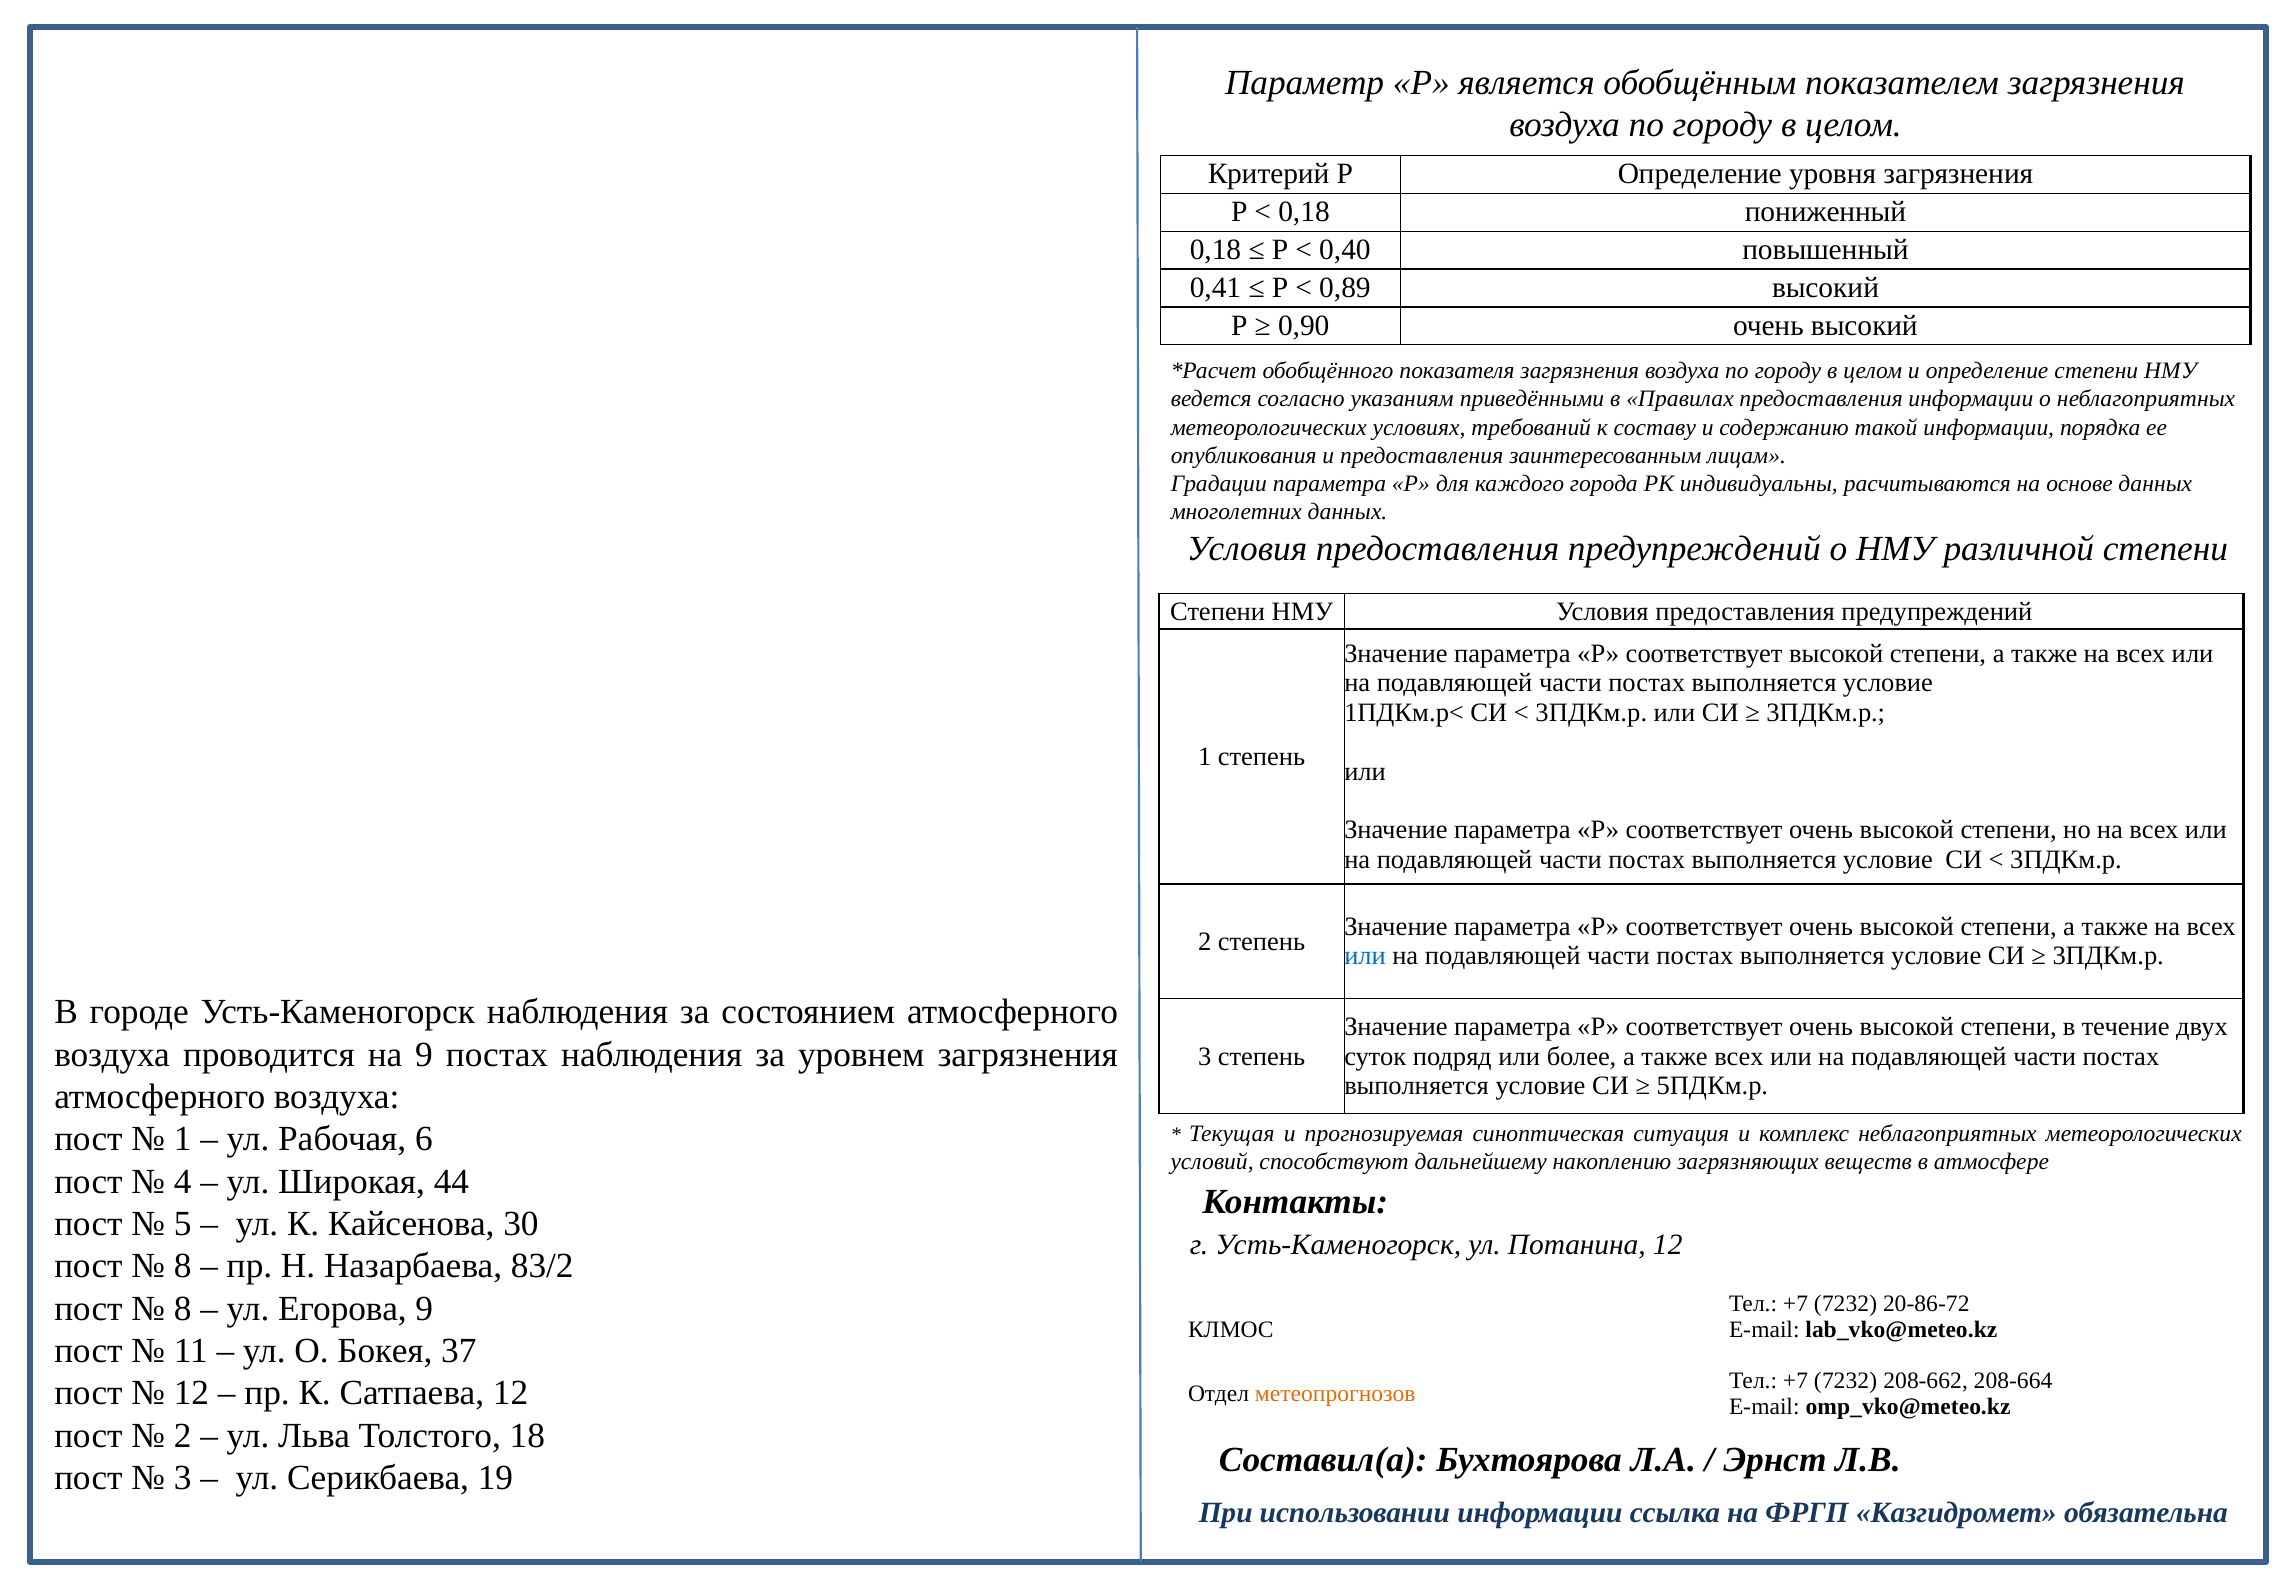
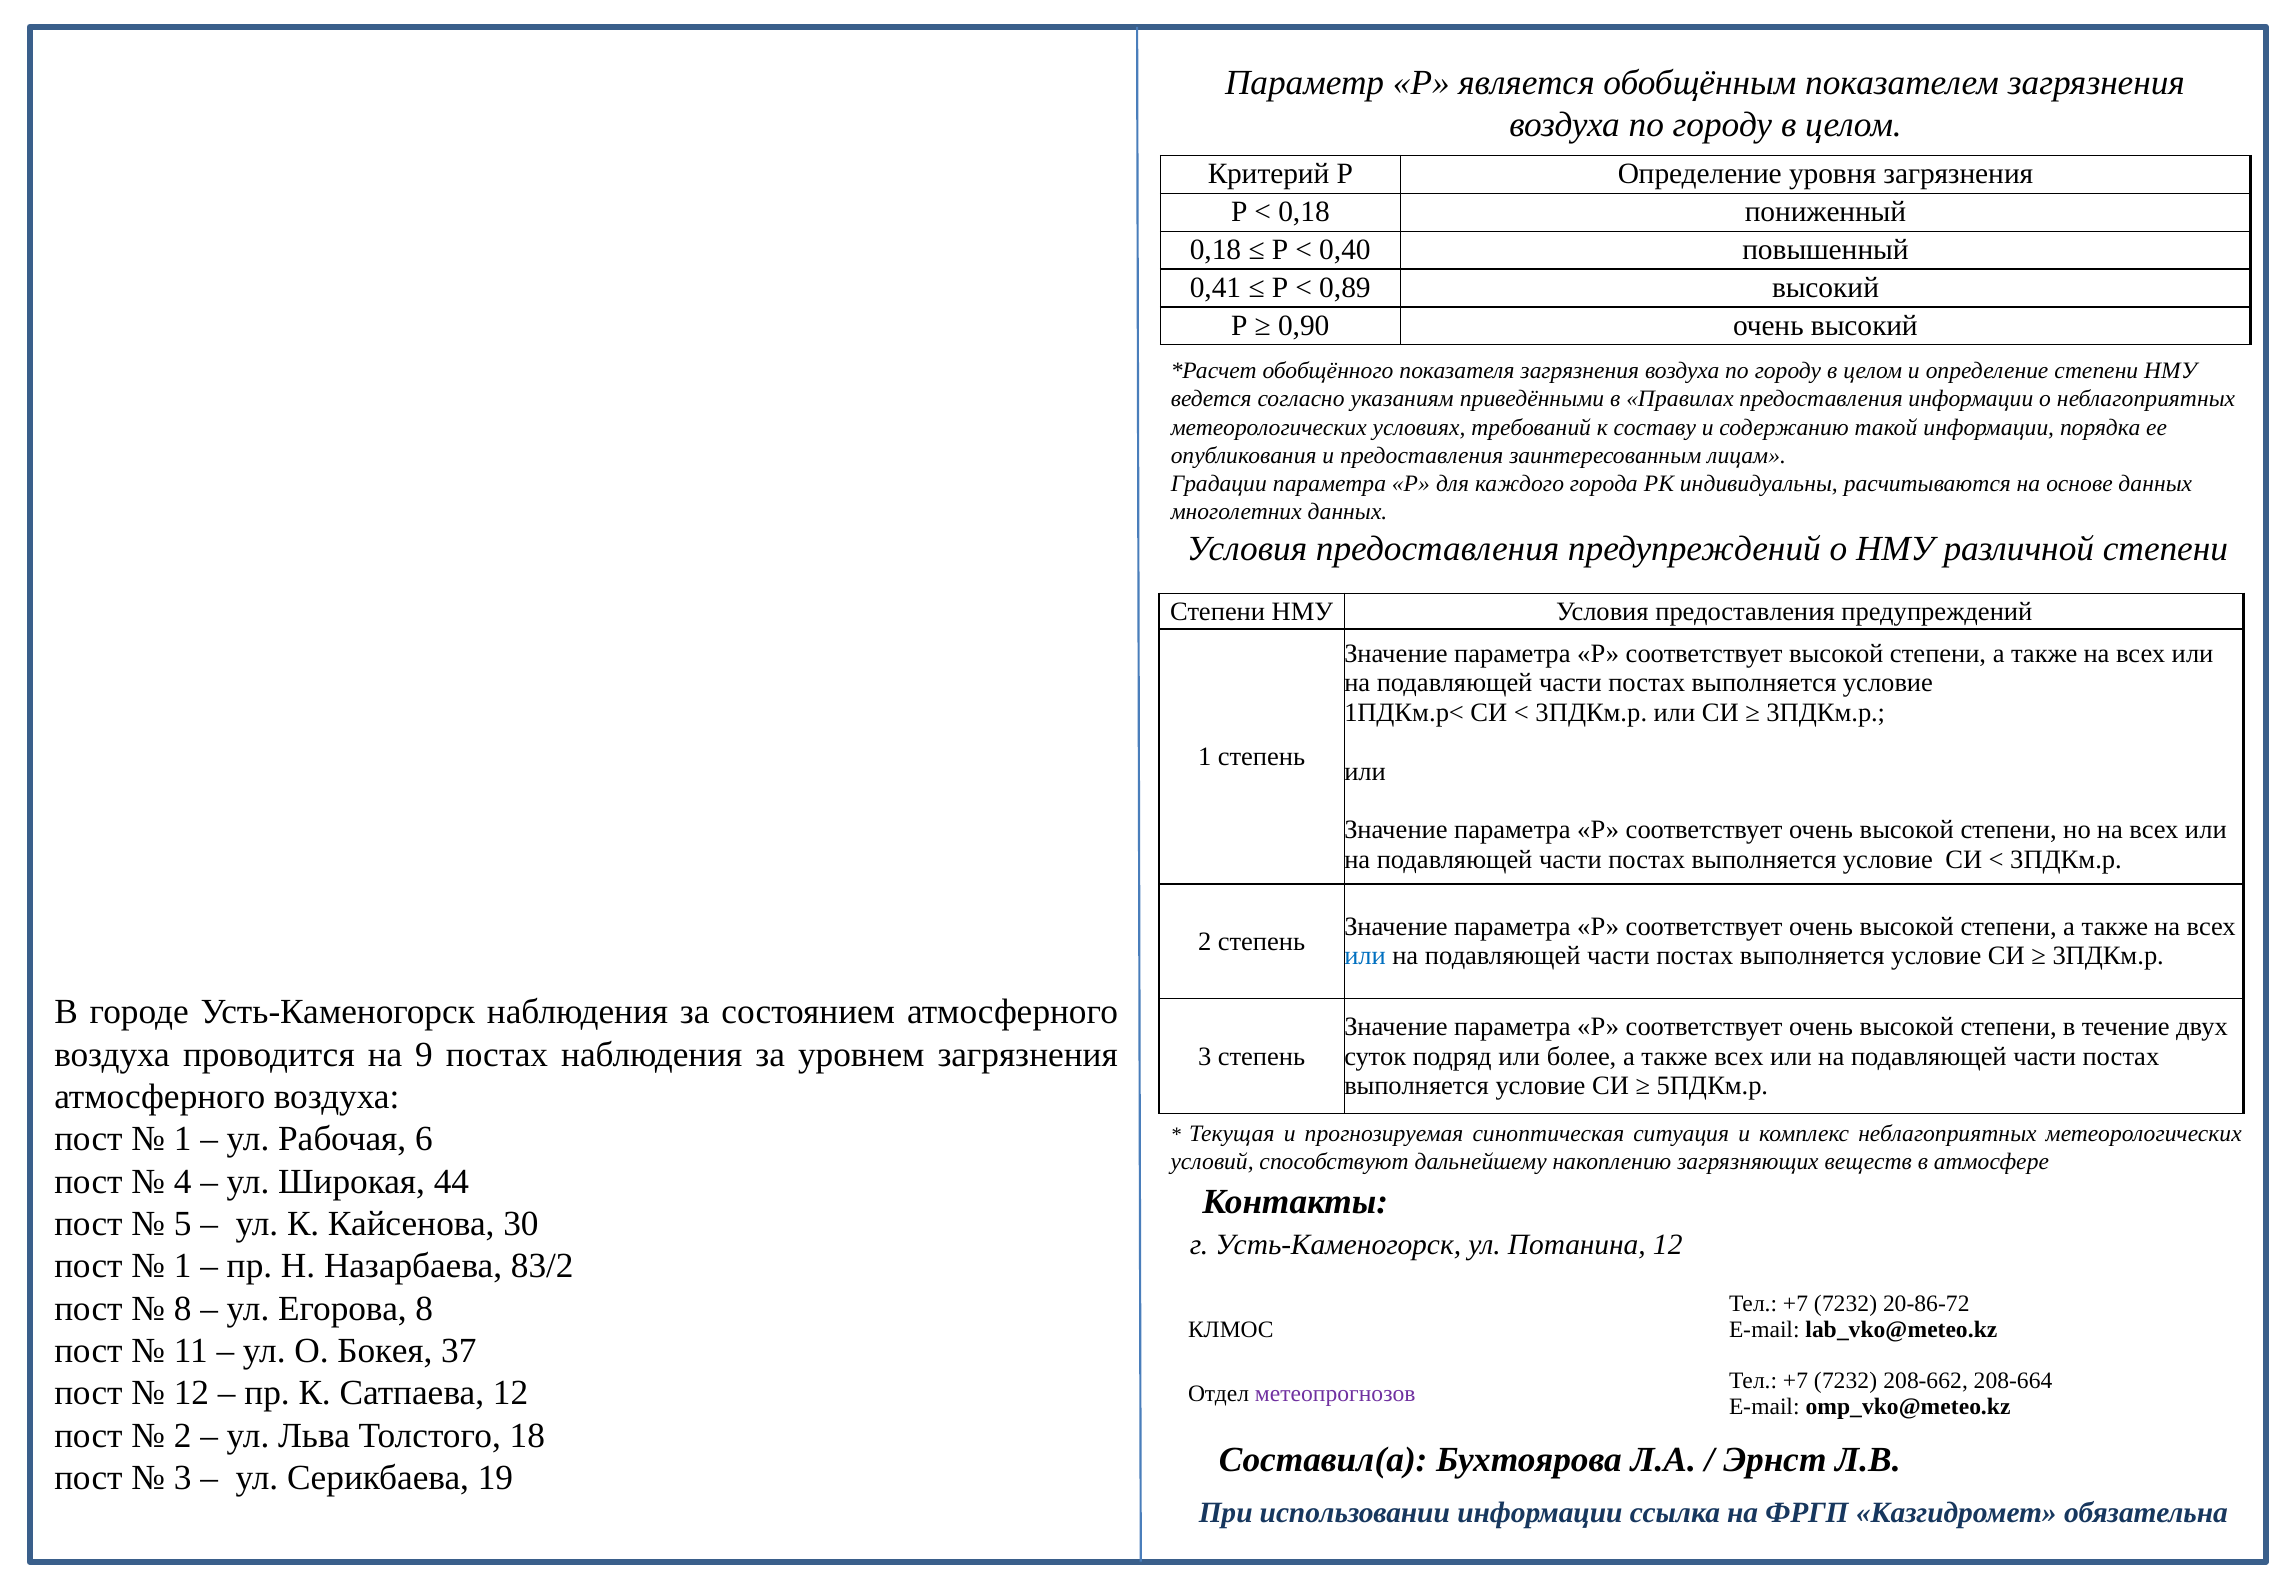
8: 8 -> 1 (183, 1267)
Егорова 9: 9 -> 8 (424, 1309)
метеопрогнозов colour: orange -> purple (1335, 1395)
